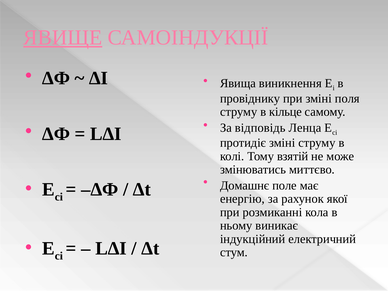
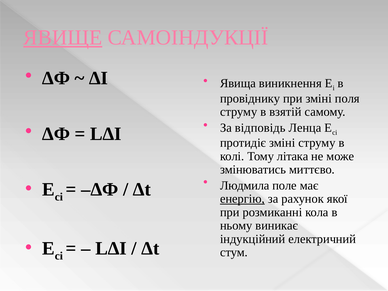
кільце: кільце -> взятій (285, 112)
взятій: взятій -> літака (293, 156)
Домашнє: Домашнє -> Людмила (245, 185)
енергію underline: none -> present (242, 199)
